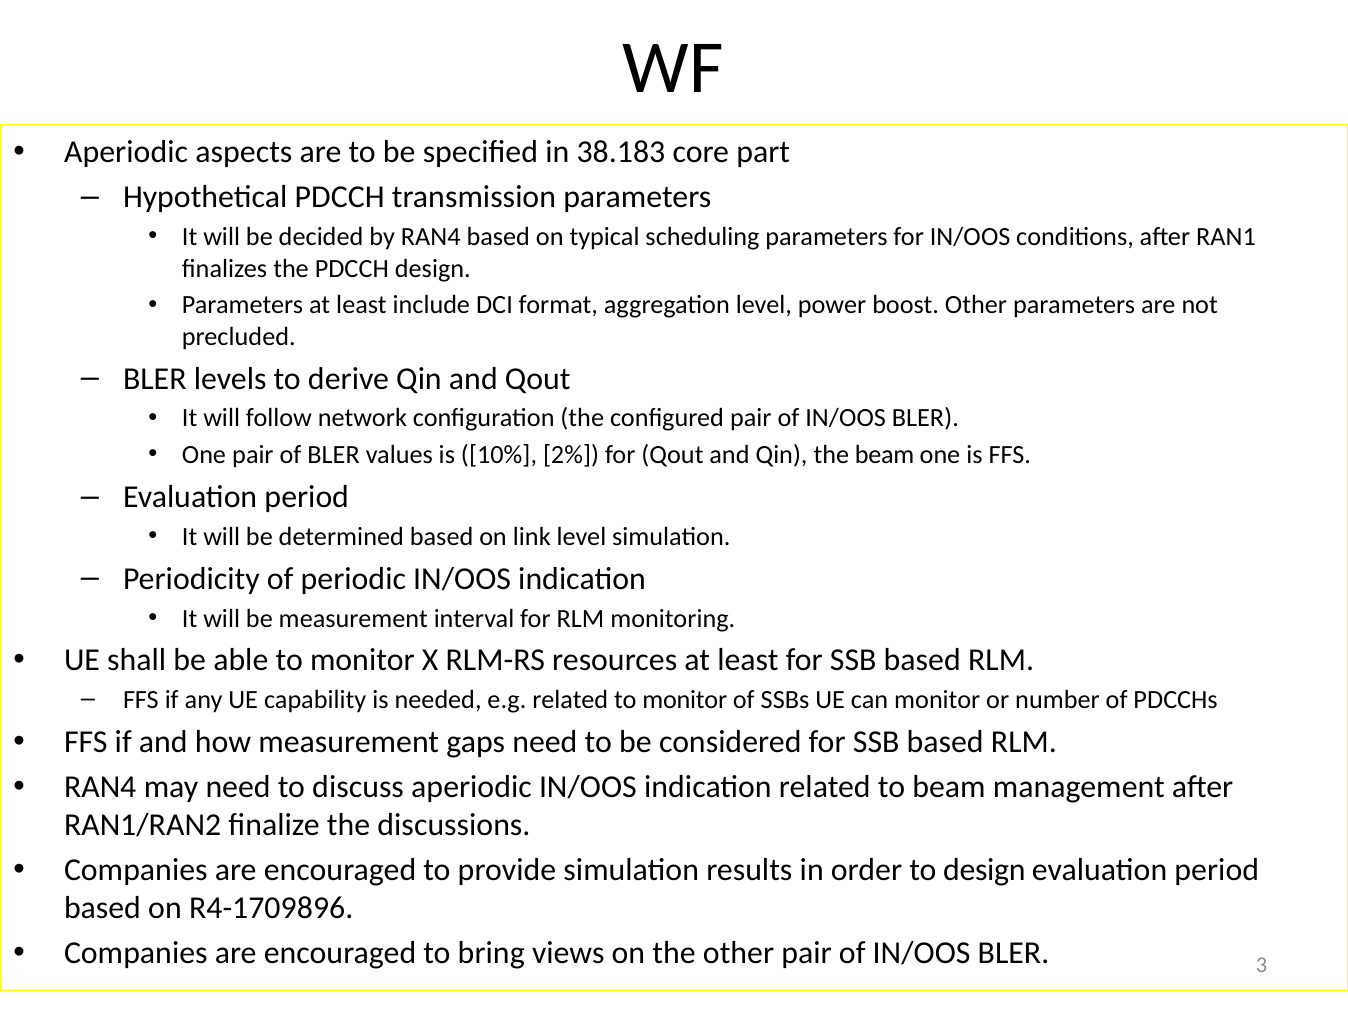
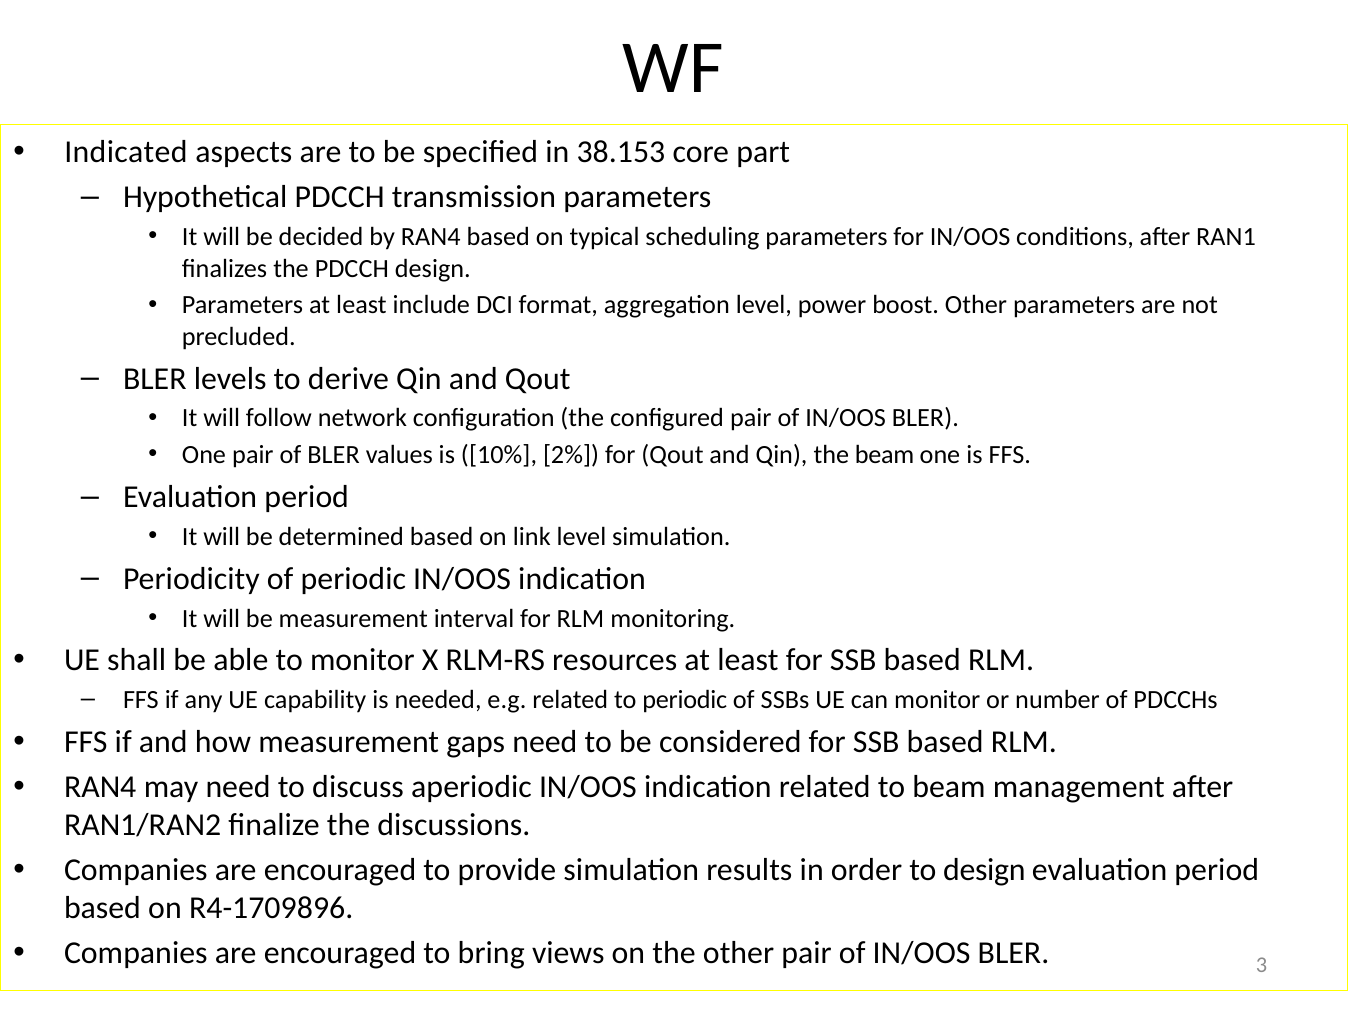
Aperiodic: Aperiodic -> Indicated (126, 152)
38.183: 38.183 -> 38.153 (621, 152)
related to monitor: monitor -> periodic (685, 700)
